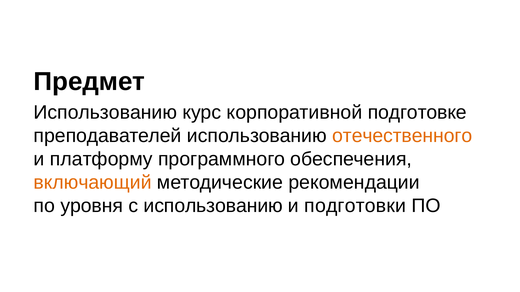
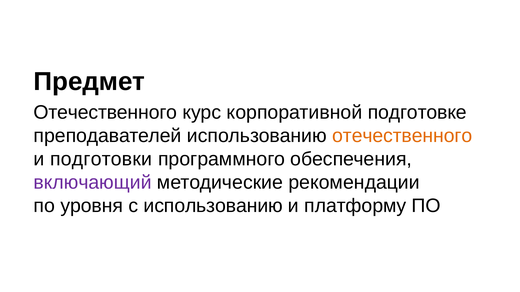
Использованию: Использованию -> Отечественного (105, 112)
платформу: платформу -> подготовки (101, 159)
включающий colour: orange -> purple (93, 183)
подготовки: подготовки -> платформу (355, 206)
